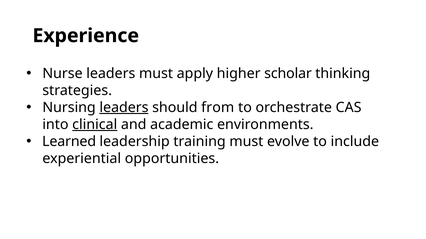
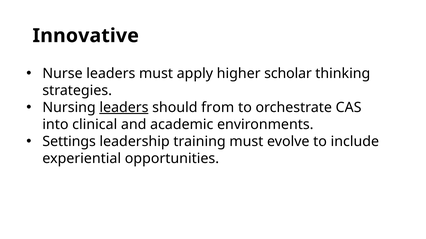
Experience: Experience -> Innovative (86, 36)
clinical underline: present -> none (95, 125)
Learned: Learned -> Settings (69, 142)
